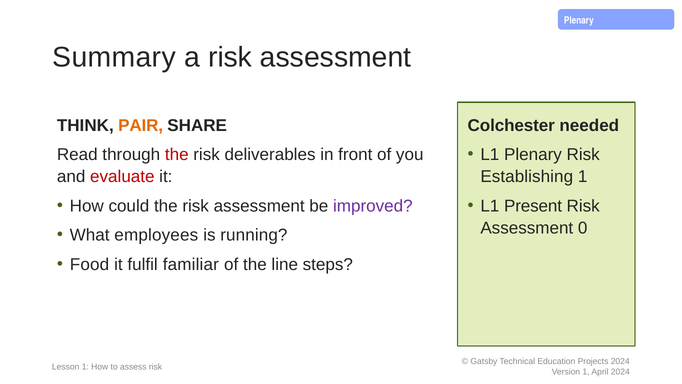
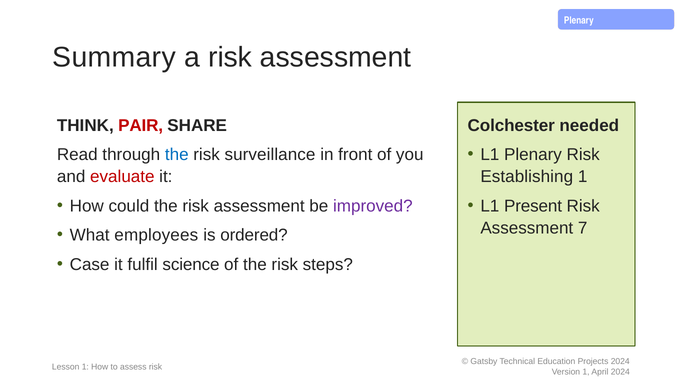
PAIR colour: orange -> red (141, 125)
the colour: red -> blue (177, 154)
deliverables: deliverables -> surveillance (270, 154)
0: 0 -> 7 (583, 228)
running: running -> ordered (254, 235)
Food: Food -> Case (90, 264)
familiar: familiar -> science (191, 264)
of the line: line -> risk (285, 264)
